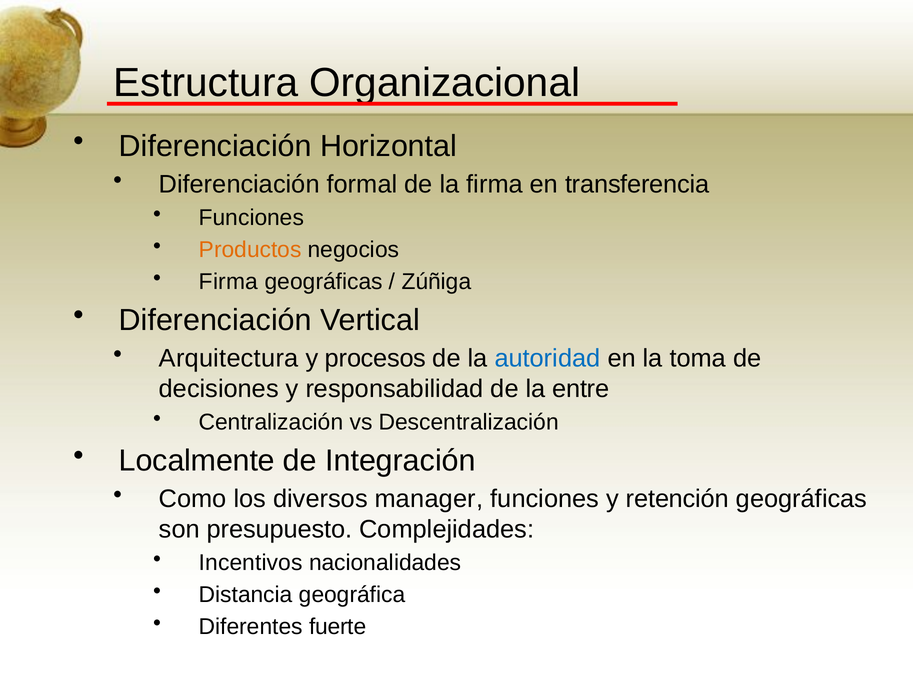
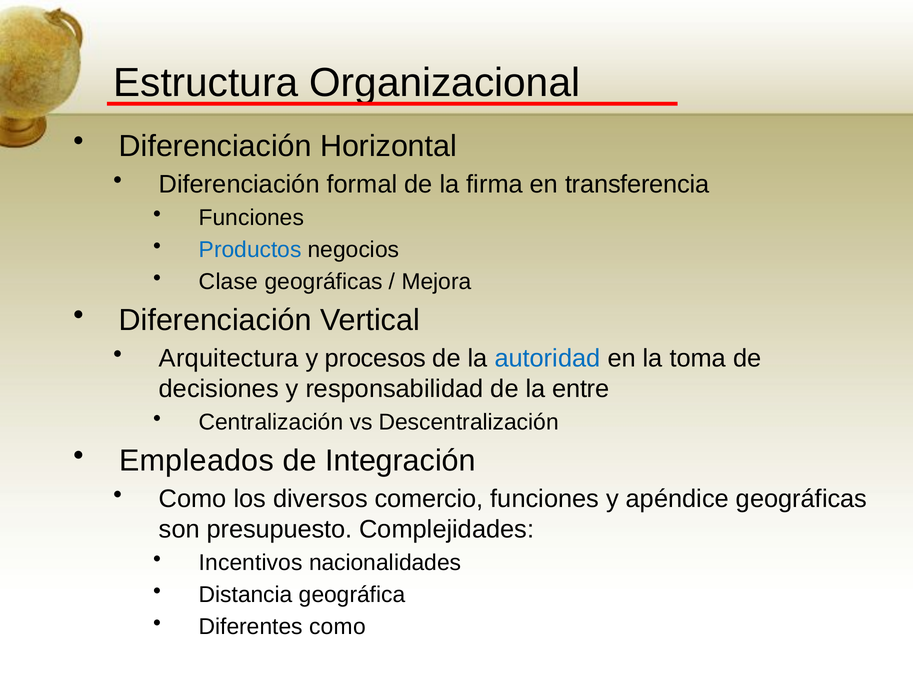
Productos colour: orange -> blue (250, 250)
Firma: Firma -> Clase (229, 282)
Zúñiga: Zúñiga -> Mejora (436, 282)
Localmente: Localmente -> Empleados (197, 461)
manager: manager -> comercio (429, 499)
retención: retención -> apéndice (677, 499)
Diferentes fuerte: fuerte -> como (337, 627)
